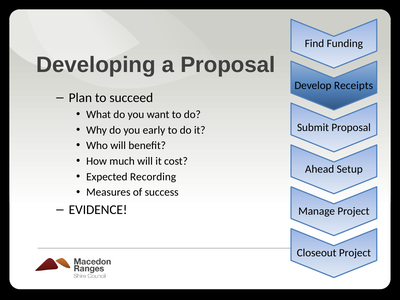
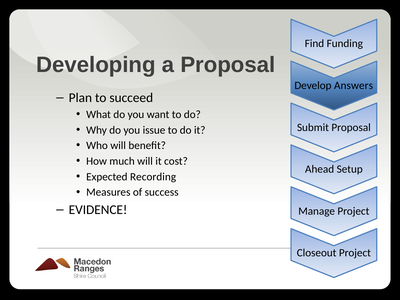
Receipts: Receipts -> Answers (354, 85)
early: early -> issue (154, 130)
